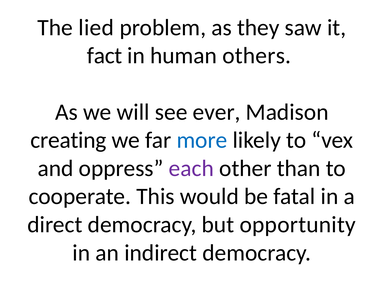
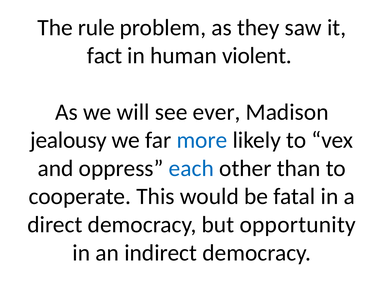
lied: lied -> rule (96, 28)
others: others -> violent (257, 56)
creating: creating -> jealousy (68, 140)
each colour: purple -> blue (191, 168)
